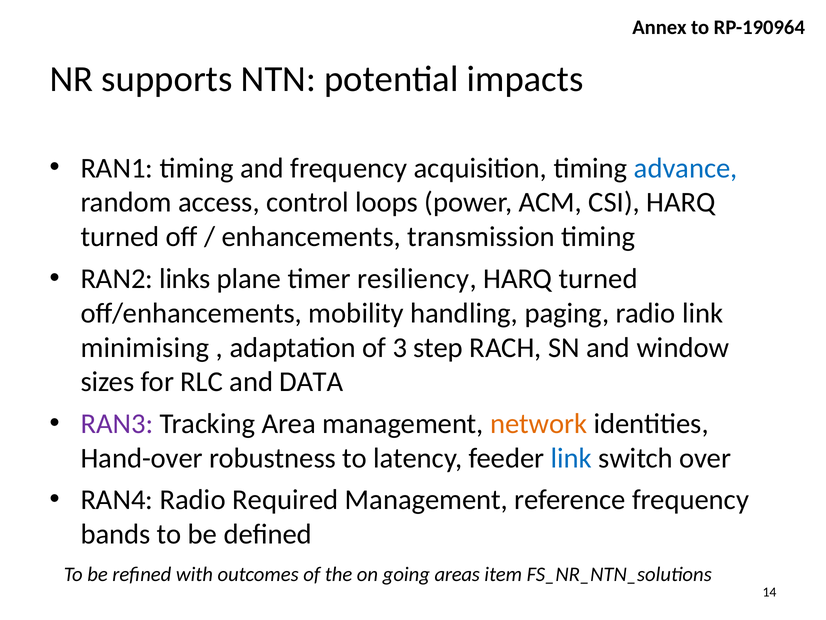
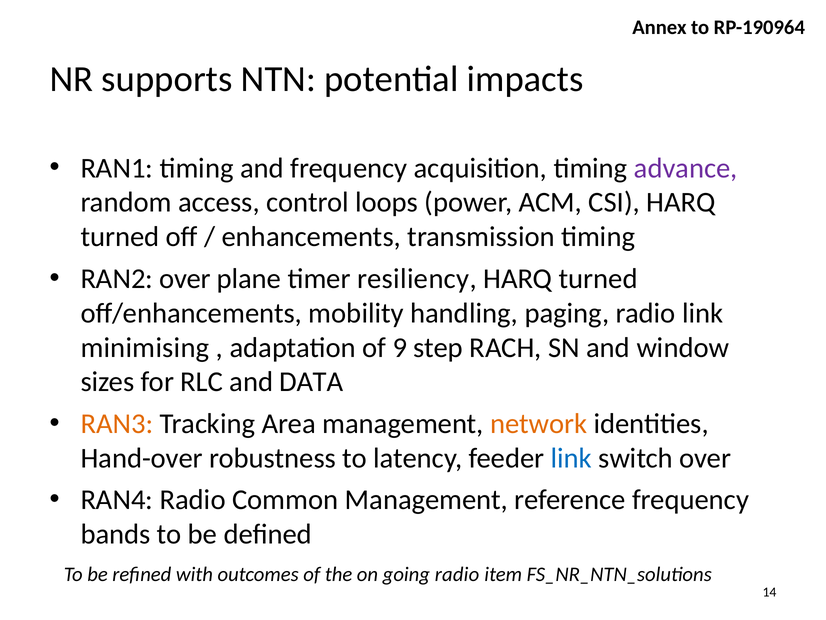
advance colour: blue -> purple (686, 168)
RAN2 links: links -> over (185, 278)
3: 3 -> 9 (400, 347)
RAN3 colour: purple -> orange (117, 423)
Required: Required -> Common (285, 500)
going areas: areas -> radio (457, 574)
